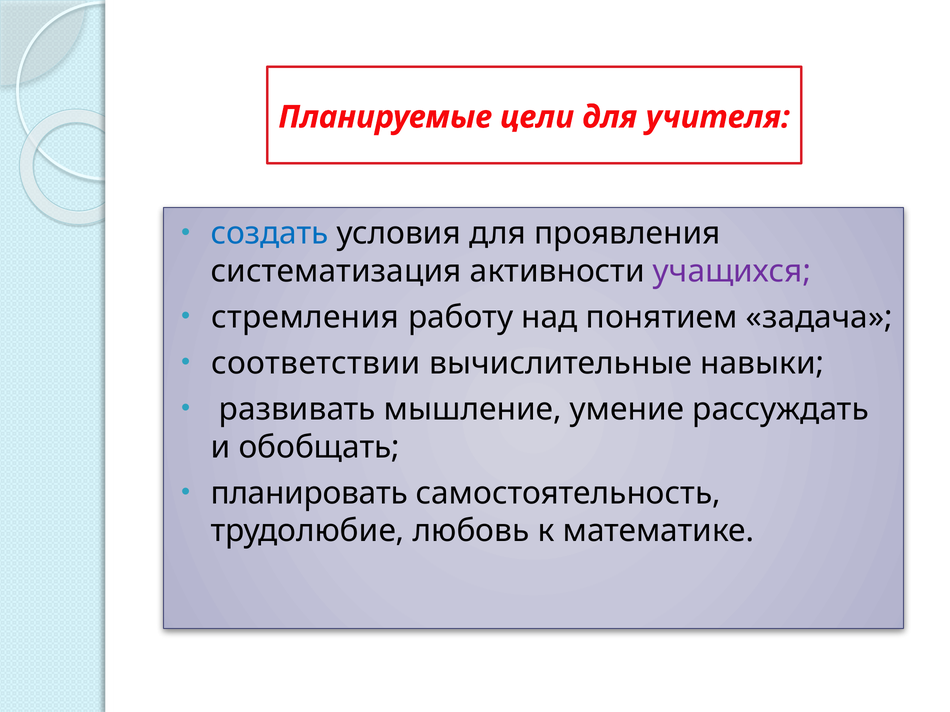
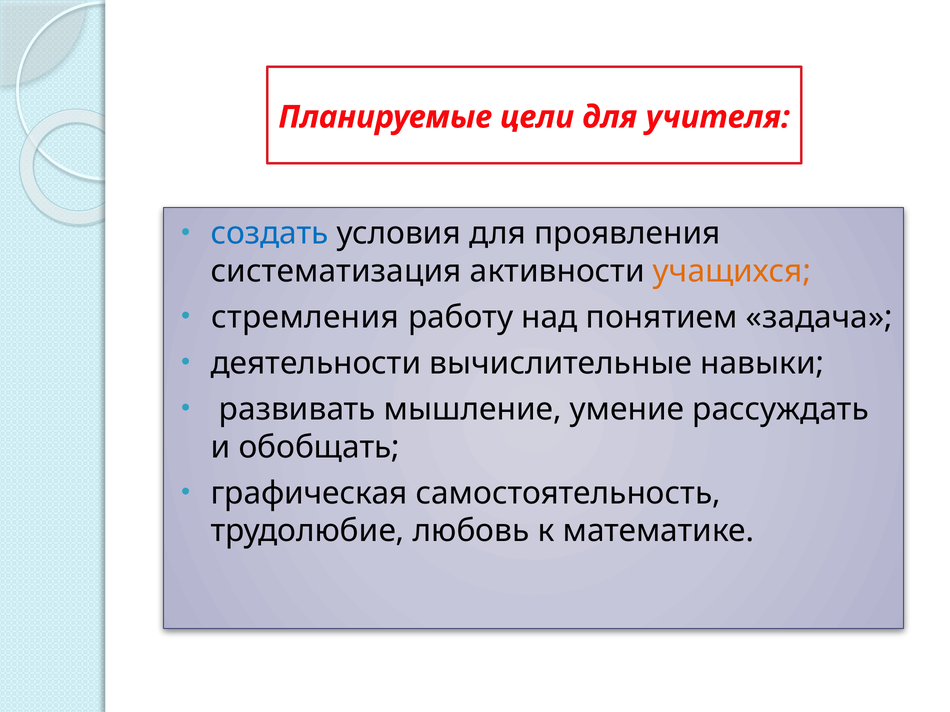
учащихся colour: purple -> orange (732, 272)
соответствии: соответствии -> деятельности (316, 364)
планировать: планировать -> графическая (309, 493)
